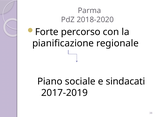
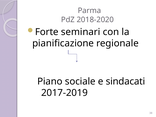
percorso: percorso -> seminari (81, 32)
